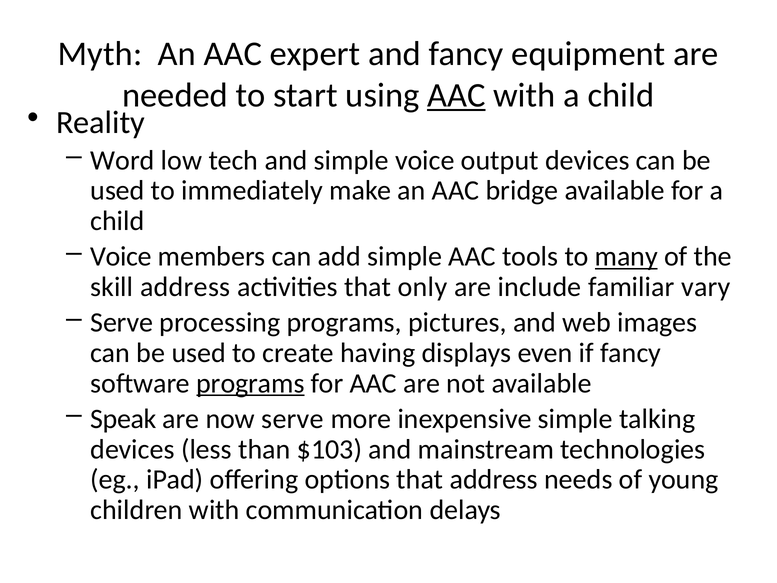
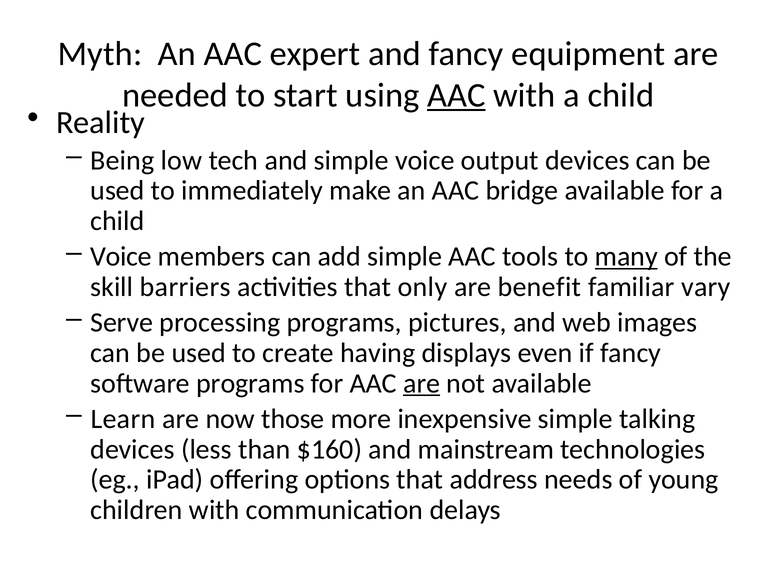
Word: Word -> Being (122, 160)
skill address: address -> barriers (185, 287)
include: include -> benefit (539, 287)
programs underline: present -> none (250, 383)
are underline: none -> present (422, 383)
Speak: Speak -> Learn (123, 419)
now serve: serve -> those (293, 419)
$103: $103 -> $160 (329, 449)
